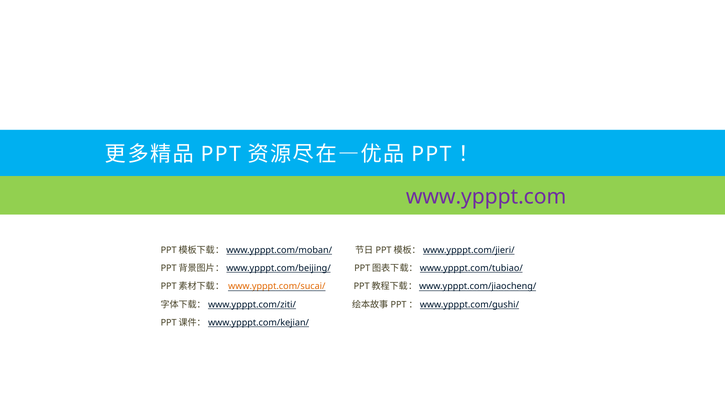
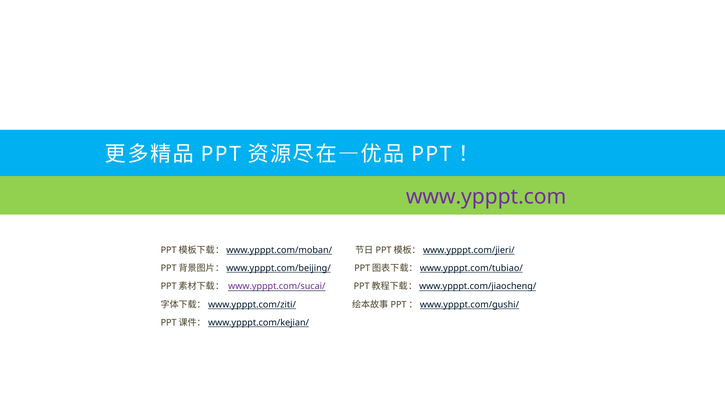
www.ypppt.com/sucai/ colour: orange -> purple (277, 286)
